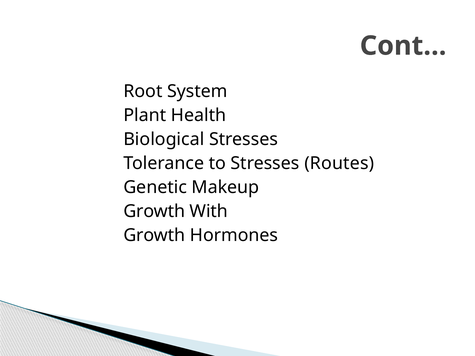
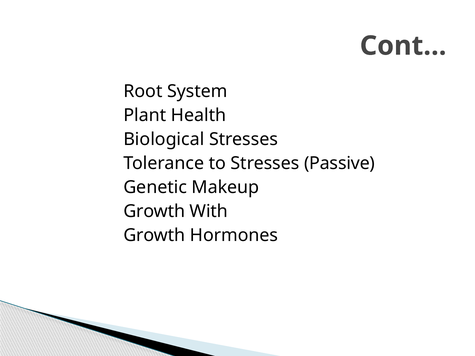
Routes: Routes -> Passive (339, 163)
